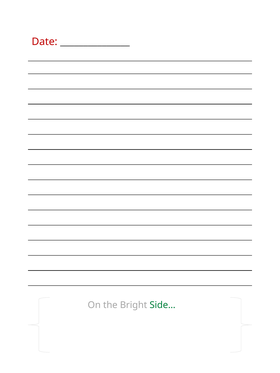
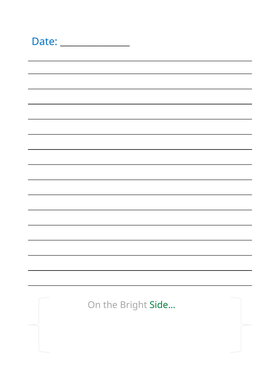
Date colour: red -> blue (45, 42)
